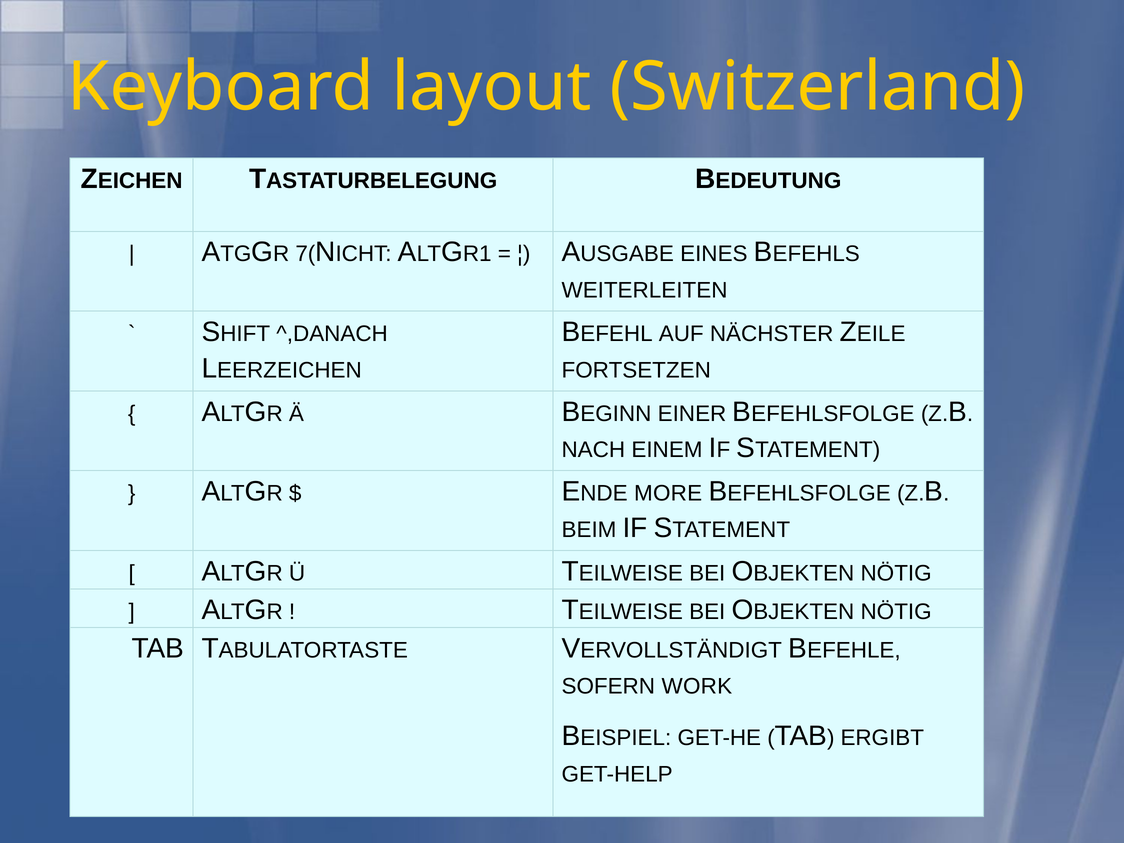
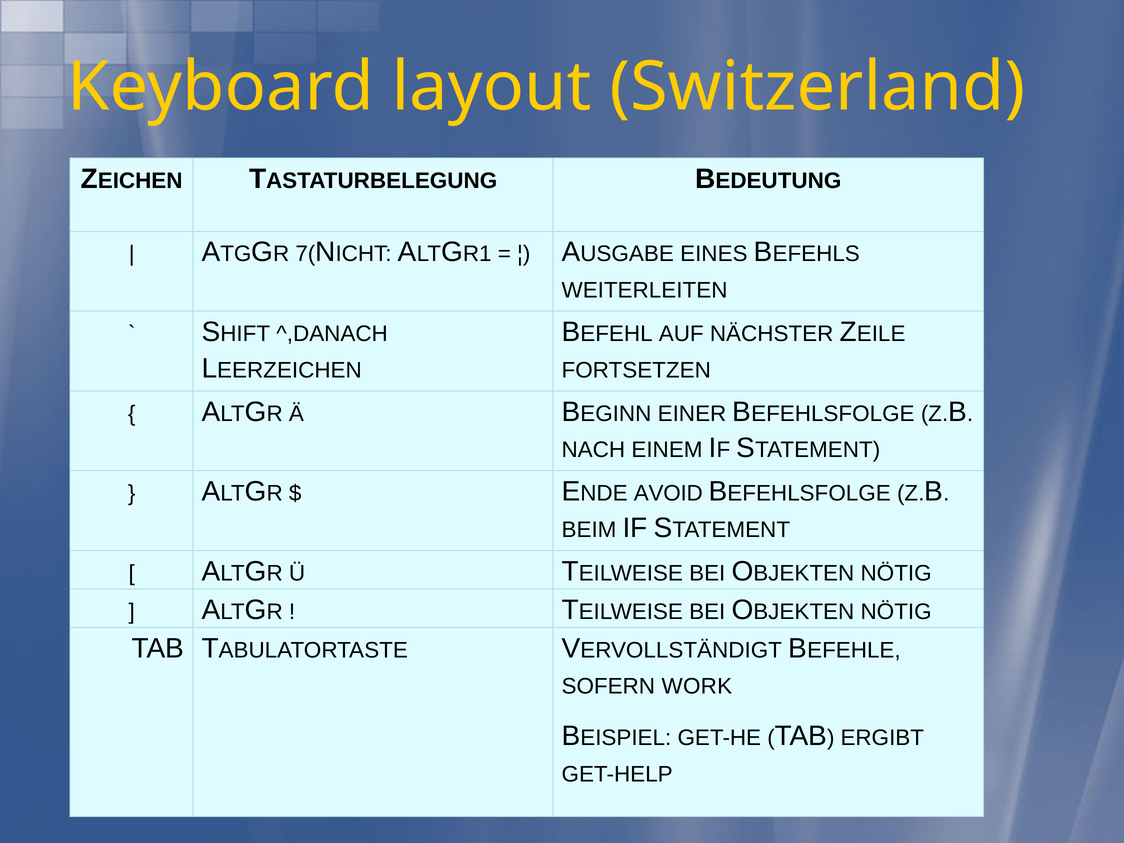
MORE: MORE -> AVOID (668, 493)
